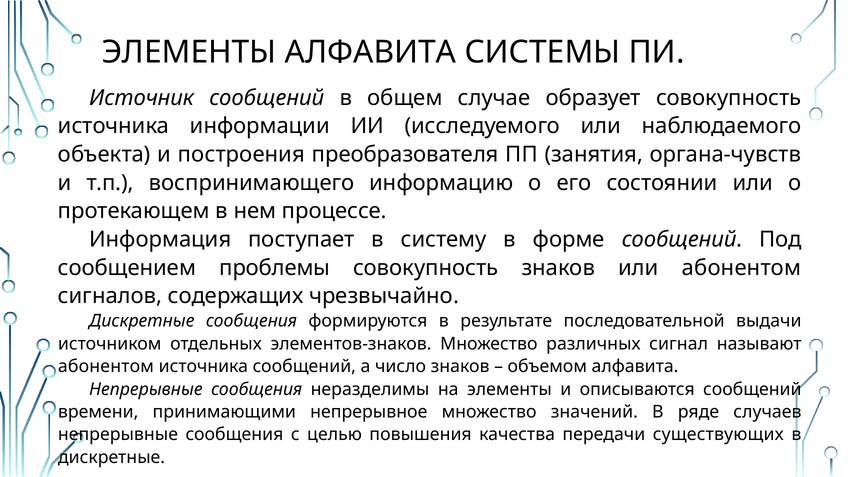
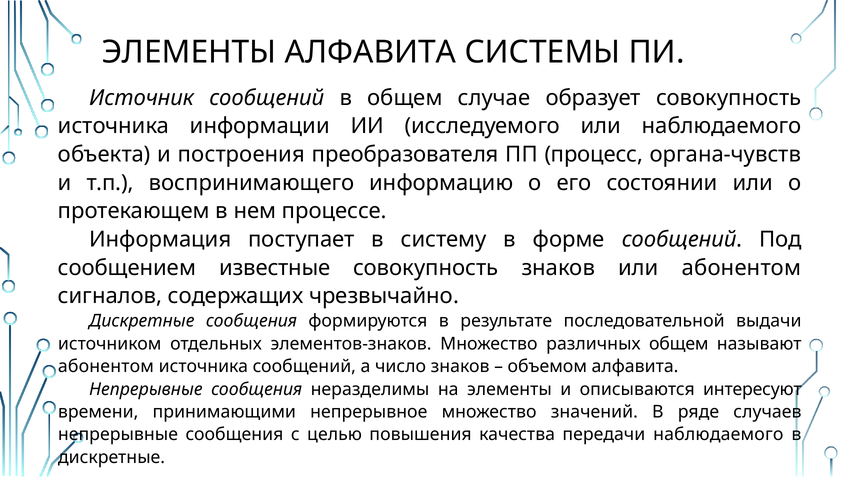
занятия: занятия -> процесс (594, 154)
проблемы: проблемы -> известные (275, 268)
различных сигнал: сигнал -> общем (679, 344)
описываются сообщений: сообщений -> интересуют (752, 389)
передачи существующих: существующих -> наблюдаемого (718, 435)
